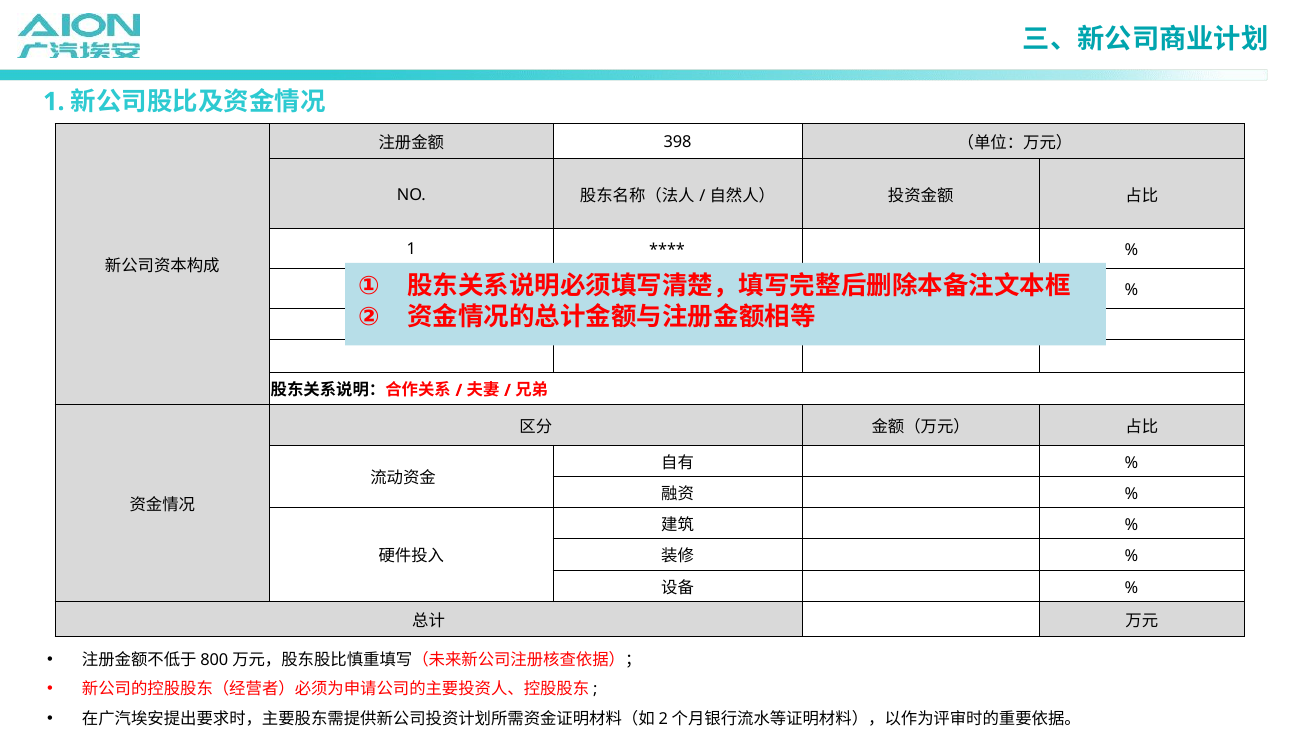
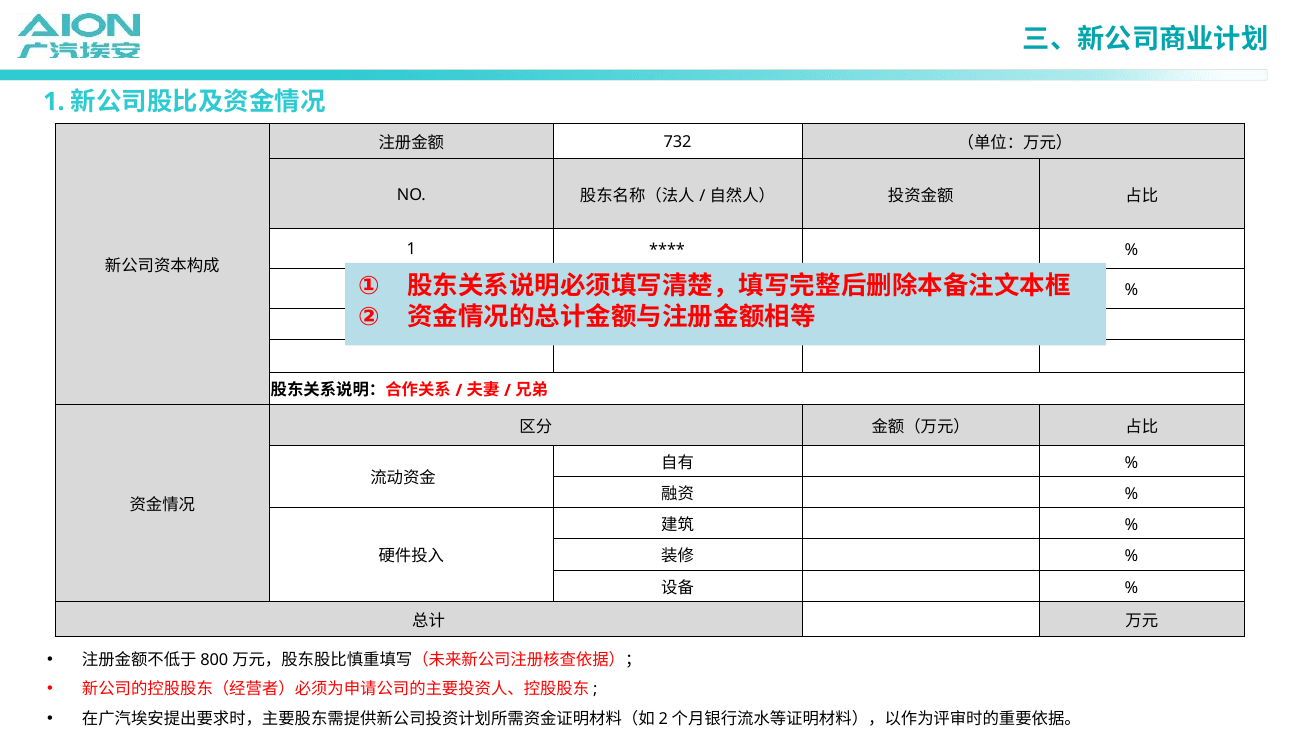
398: 398 -> 732 (678, 142)
